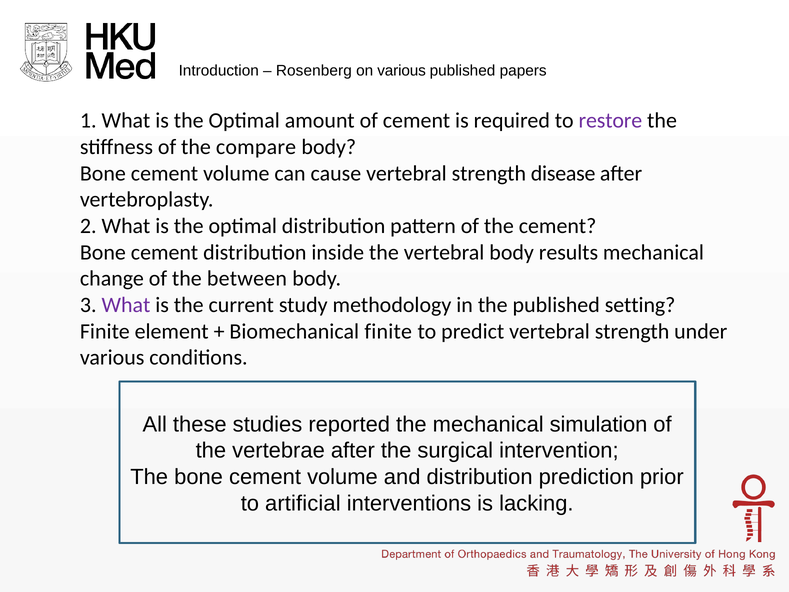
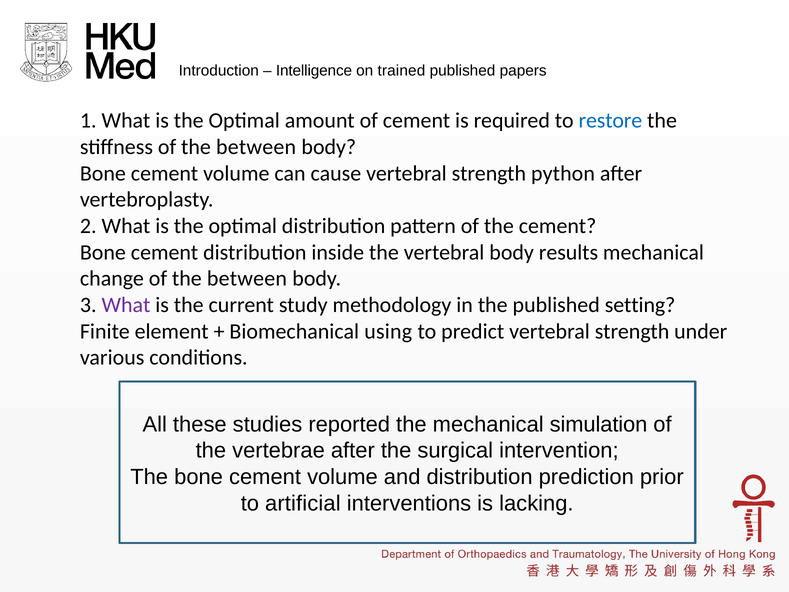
Rosenberg: Rosenberg -> Intelligence (314, 71)
on various: various -> trained (401, 71)
restore colour: purple -> blue (610, 121)
stiffness of the compare: compare -> between (256, 147)
disease: disease -> python (563, 173)
Biomechanical finite: finite -> using (388, 331)
